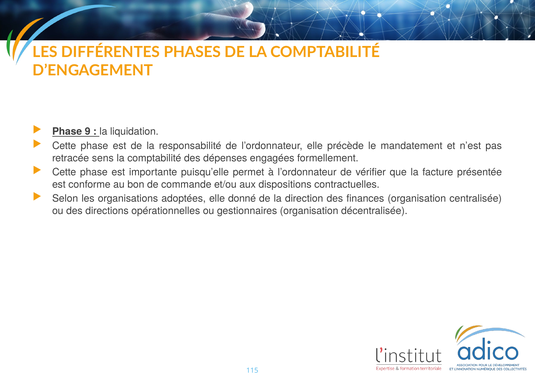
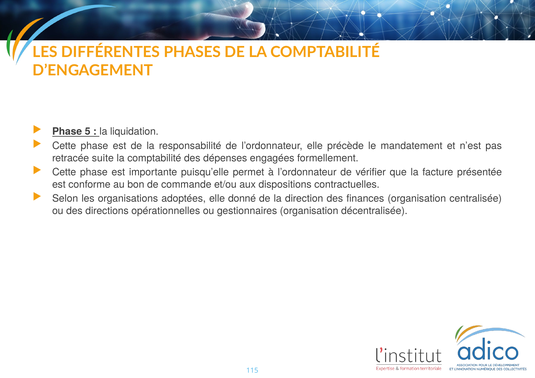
9: 9 -> 5 (88, 132)
sens: sens -> suite (103, 158)
